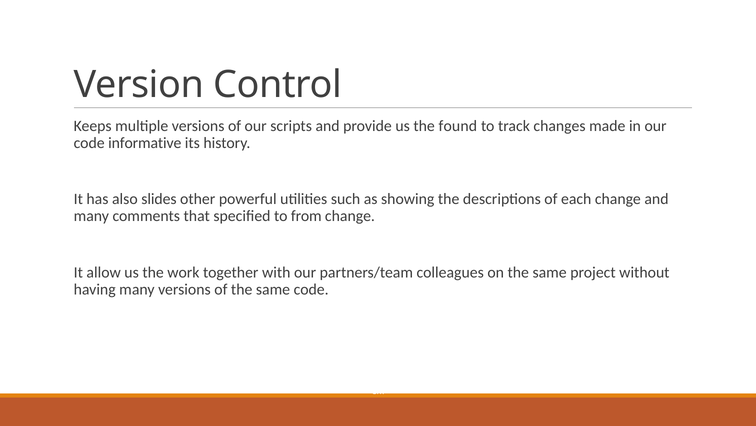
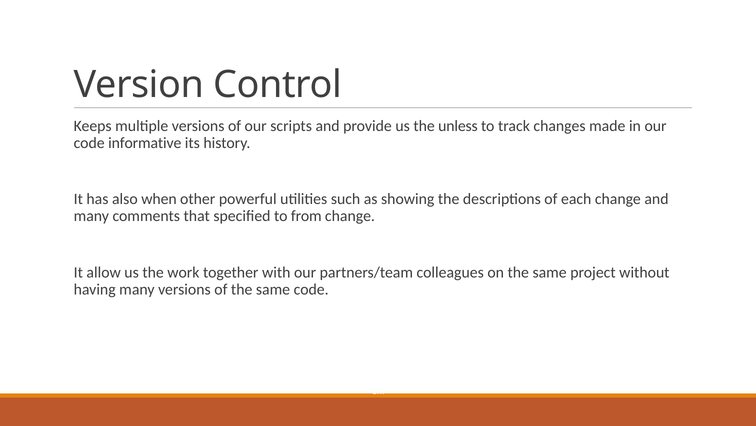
found: found -> unless (458, 126)
slides: slides -> when (159, 199)
